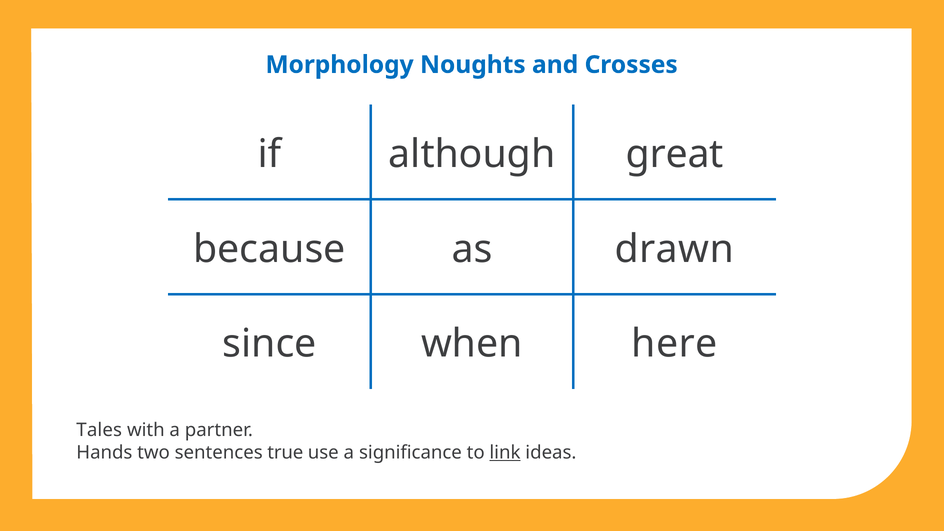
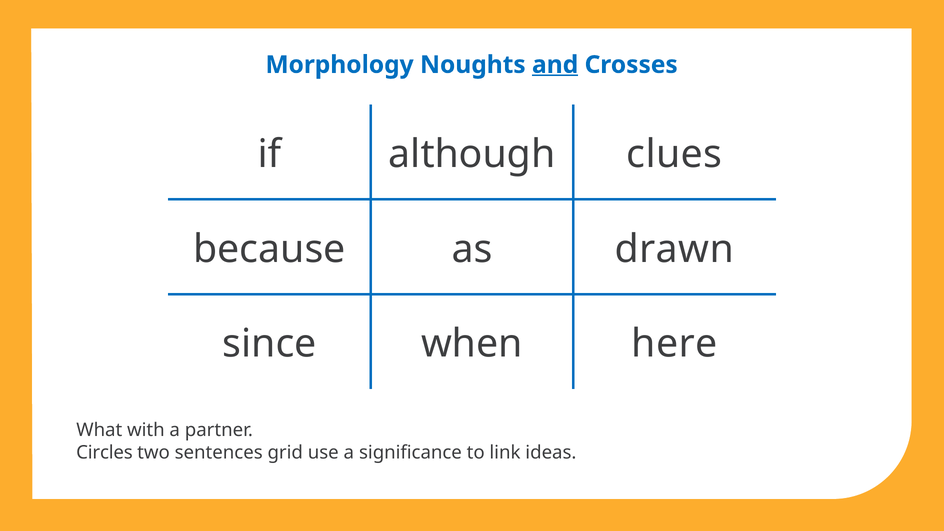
and underline: none -> present (555, 65)
great: great -> clues (674, 154)
Tales: Tales -> What (99, 430)
Hands: Hands -> Circles (104, 452)
true: true -> grid (285, 452)
link underline: present -> none (505, 452)
